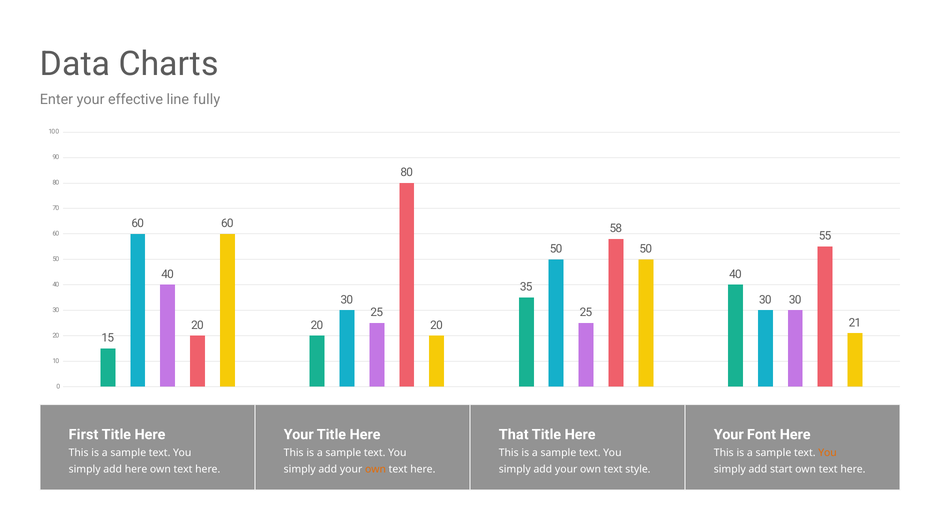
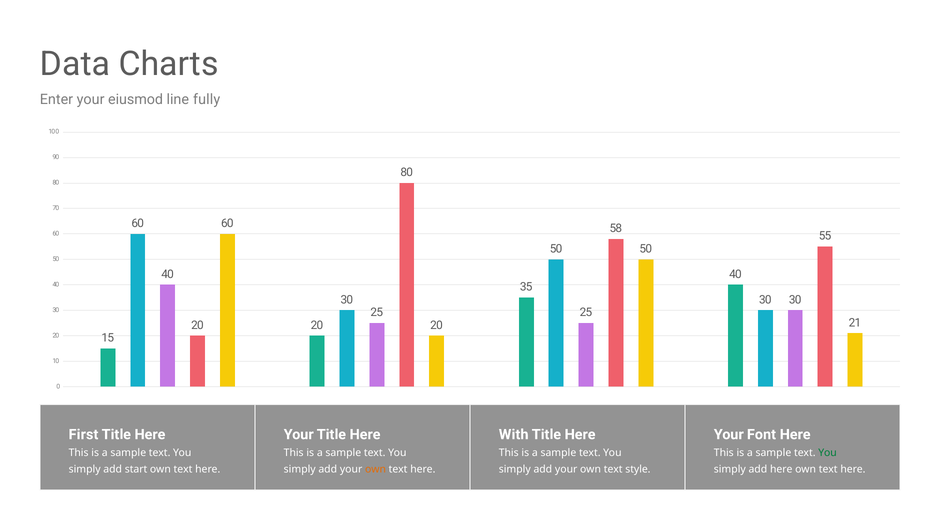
effective: effective -> eiusmod (136, 100)
That: That -> With (514, 434)
You colour: orange -> green (828, 453)
add here: here -> start (136, 469)
add start: start -> here (781, 469)
